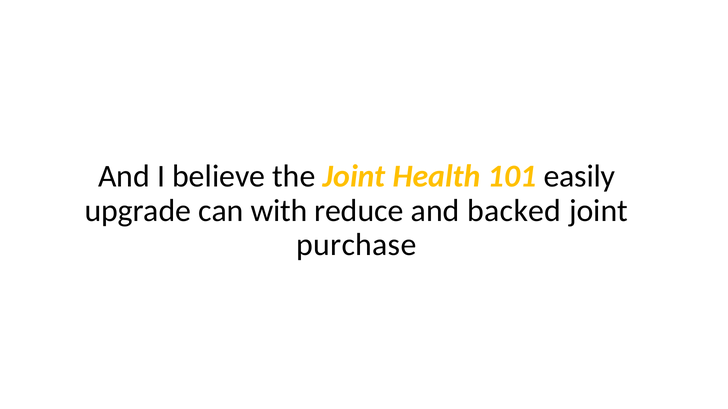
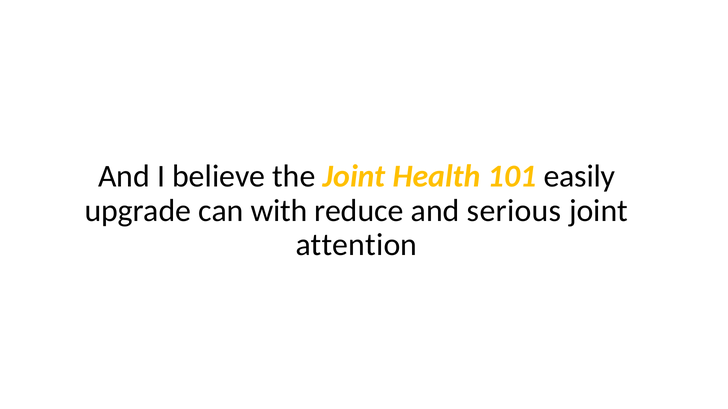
backed: backed -> serious (514, 211)
purchase: purchase -> attention (356, 245)
